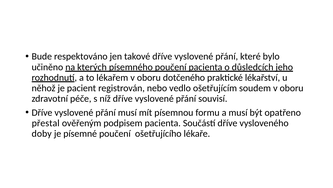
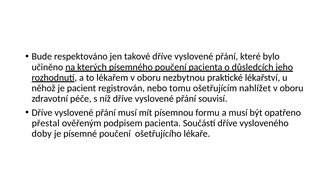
dotčeného: dotčeného -> nezbytnou (184, 77)
vedlo: vedlo -> tomu (180, 88)
soudem: soudem -> nahlížet (255, 88)
